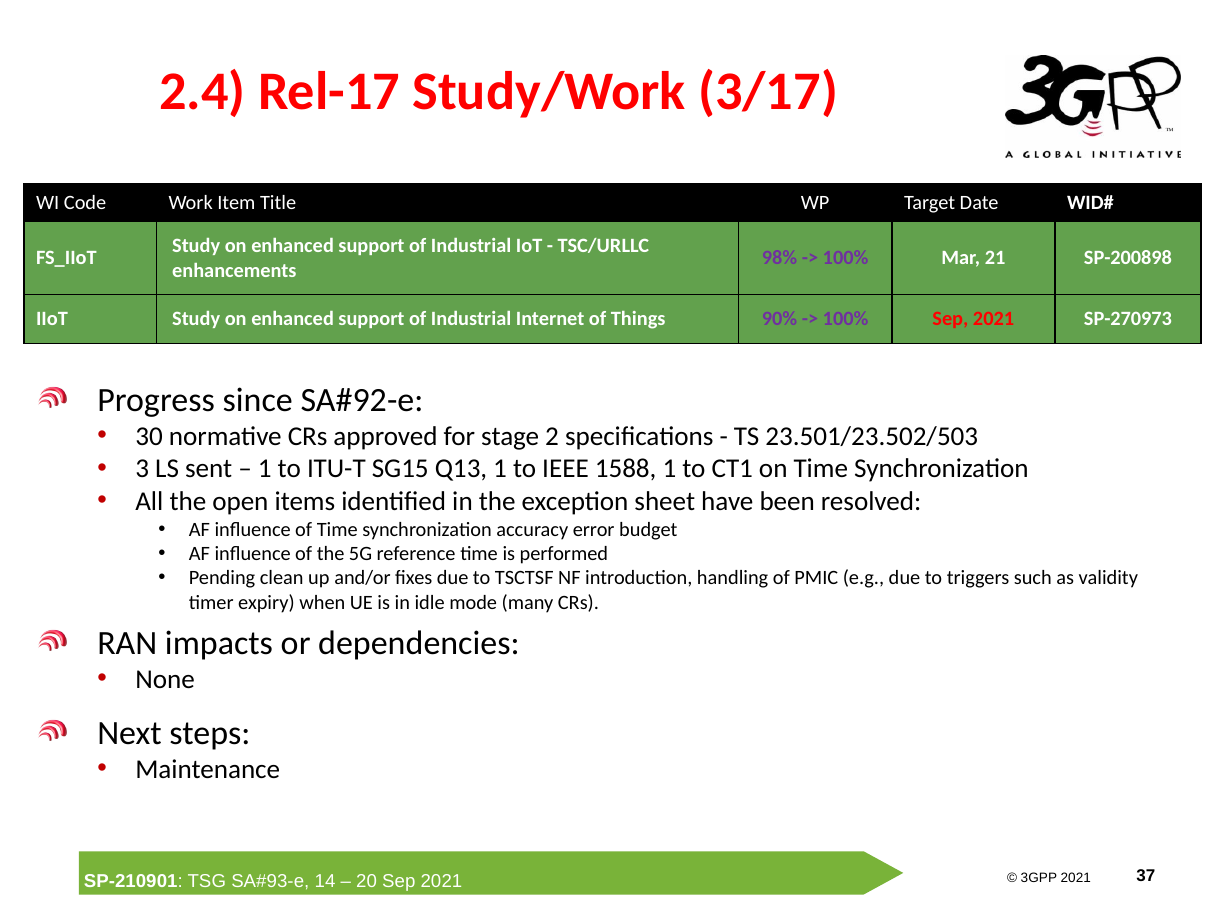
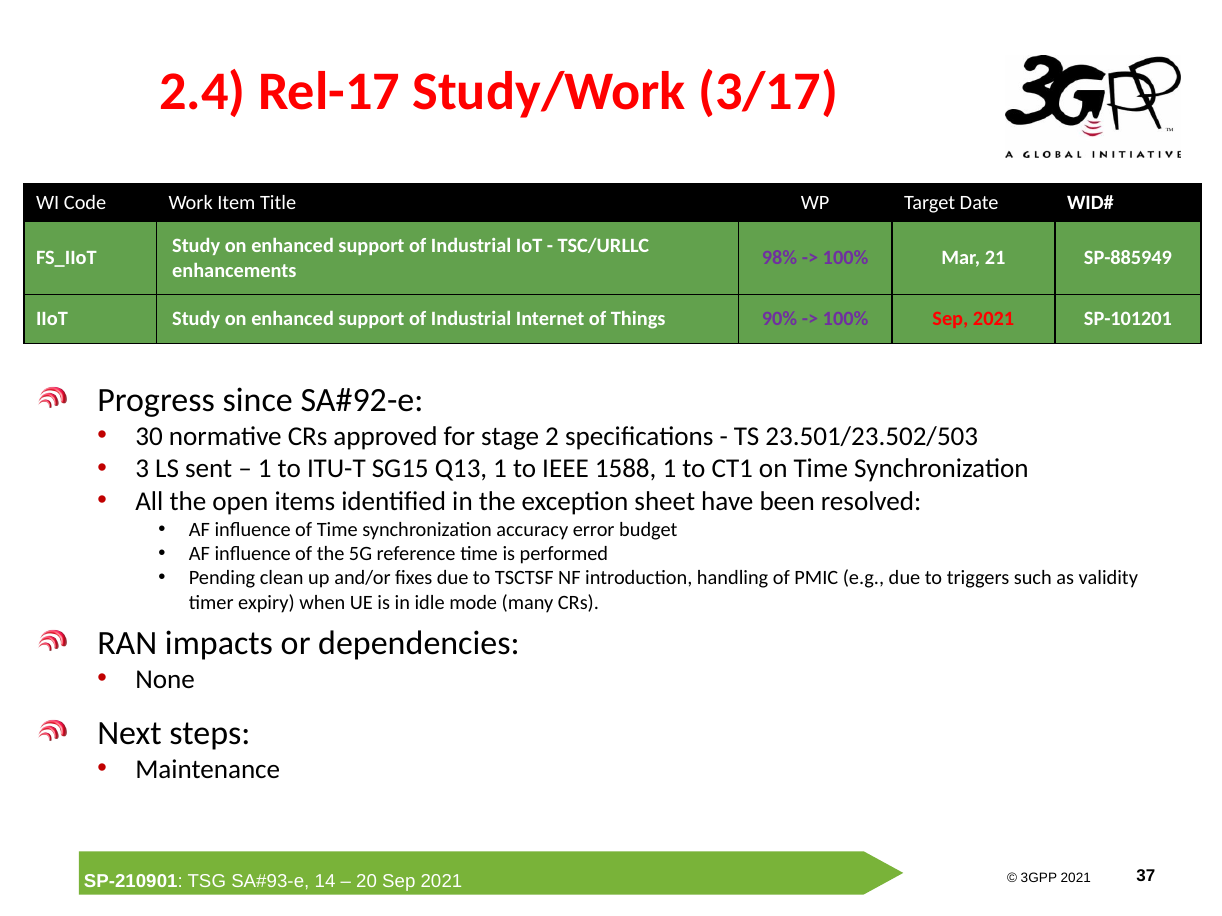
SP-200898: SP-200898 -> SP-885949 (1128, 258)
SP-270973: SP-270973 -> SP-101201 (1128, 319)
